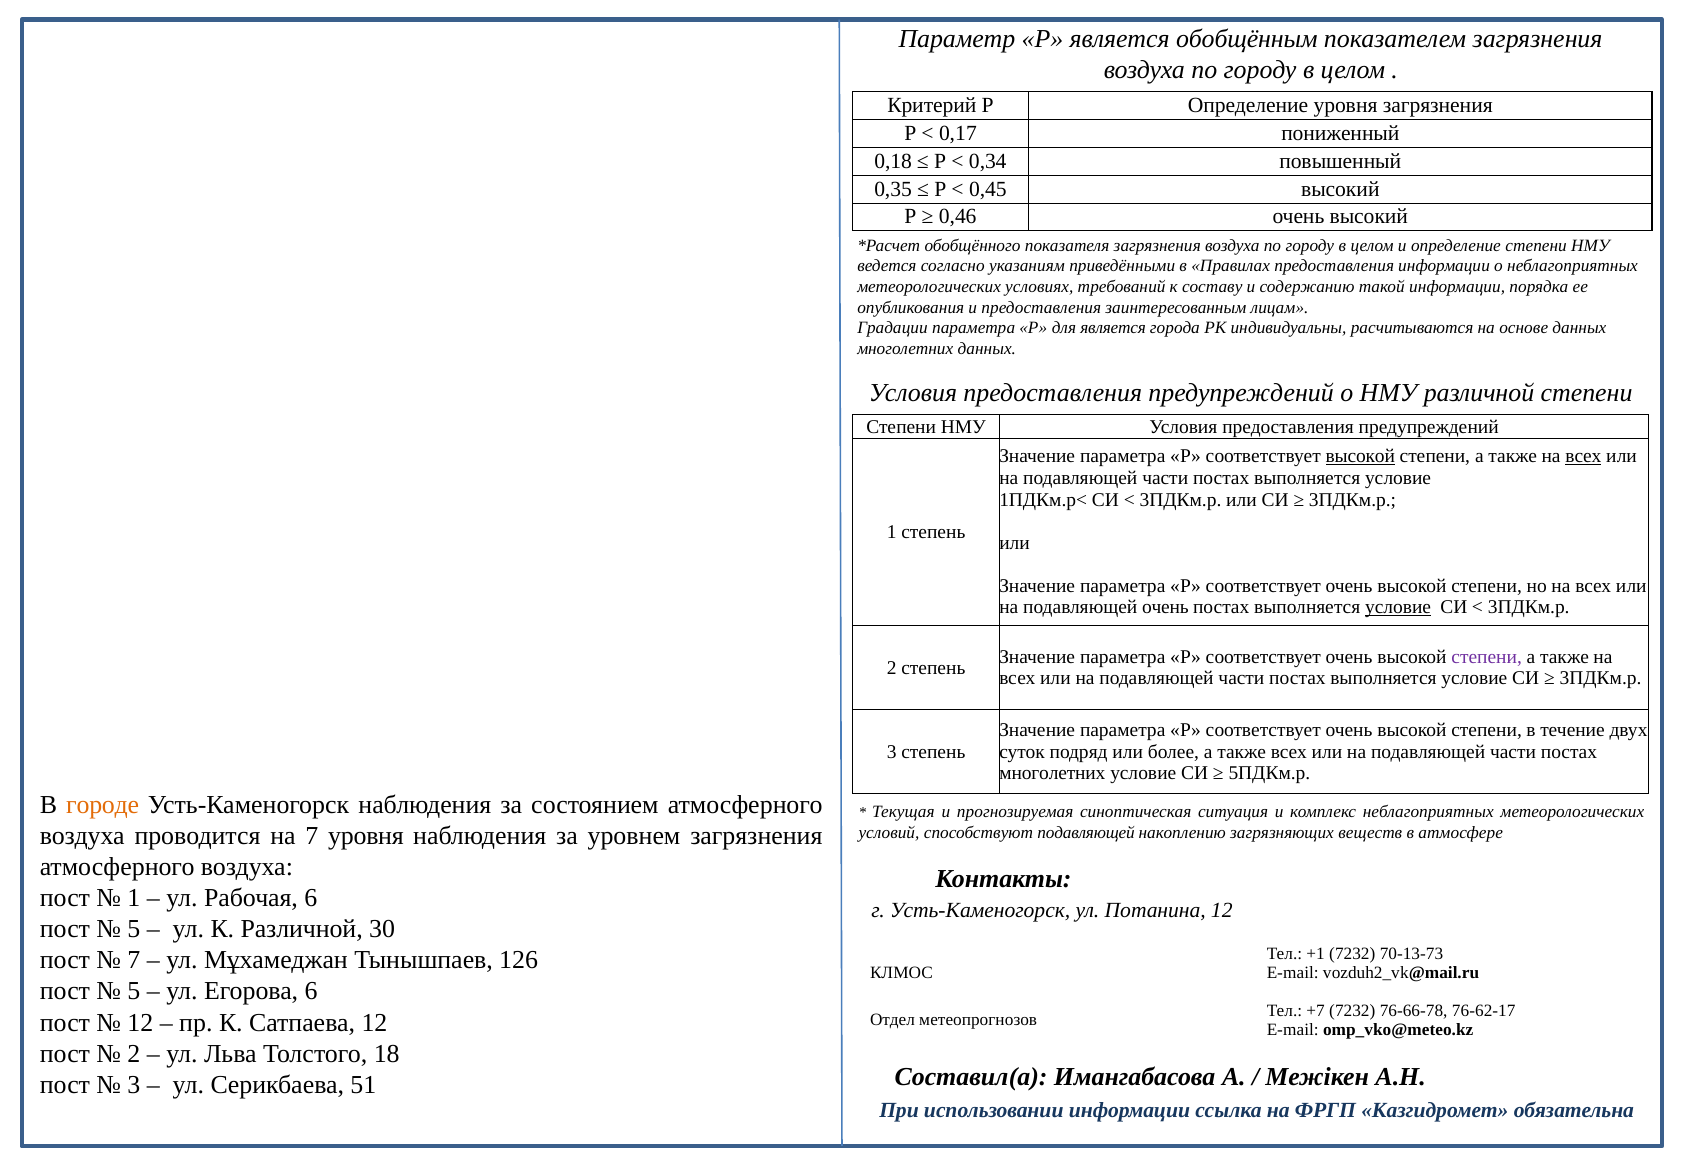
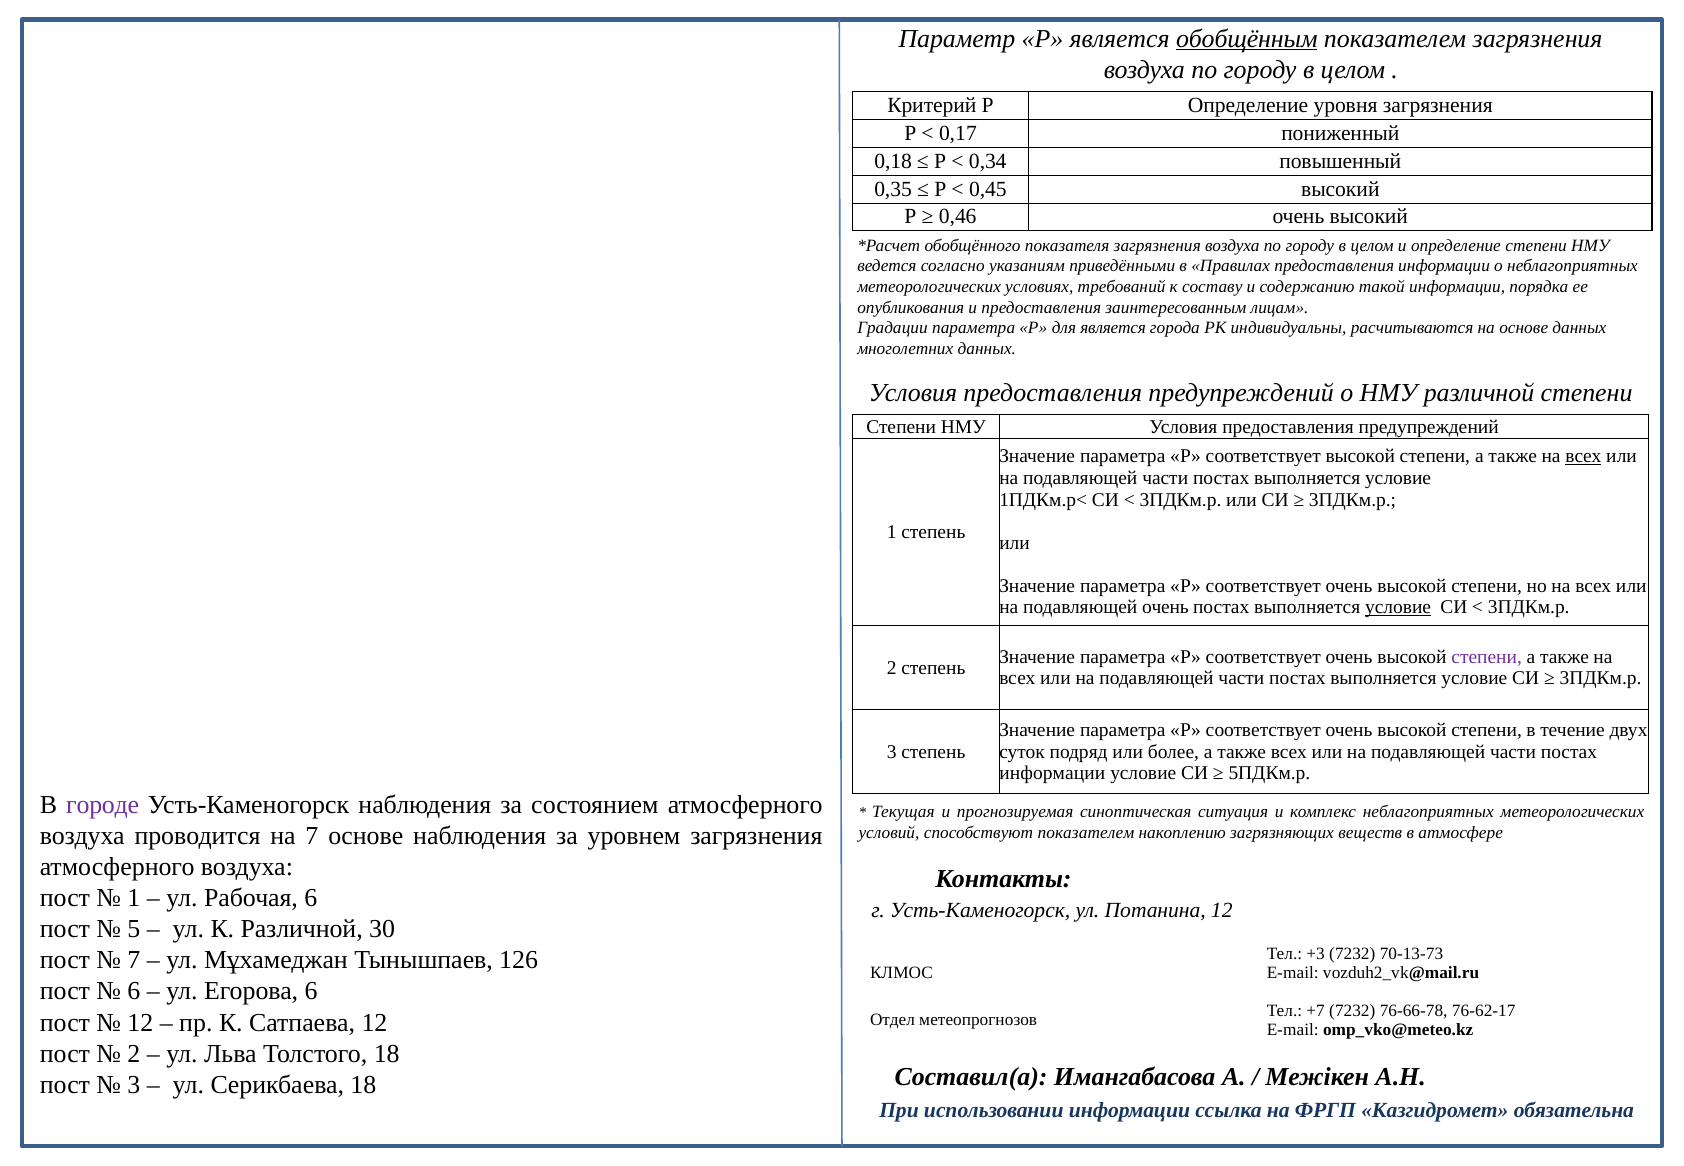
обобщённым underline: none -> present (1247, 39)
высокой underline: present -> none (1360, 456)
многолетних: многолетних -> информации (1052, 773)
городе colour: orange -> purple (103, 805)
7 уровня: уровня -> основе (366, 836)
способствуют подавляющей: подавляющей -> показателем (1086, 833)
+1: +1 -> +3 (1316, 953)
5: 5 -> 6 (134, 991)
Серикбаева 51: 51 -> 18 (363, 1085)
